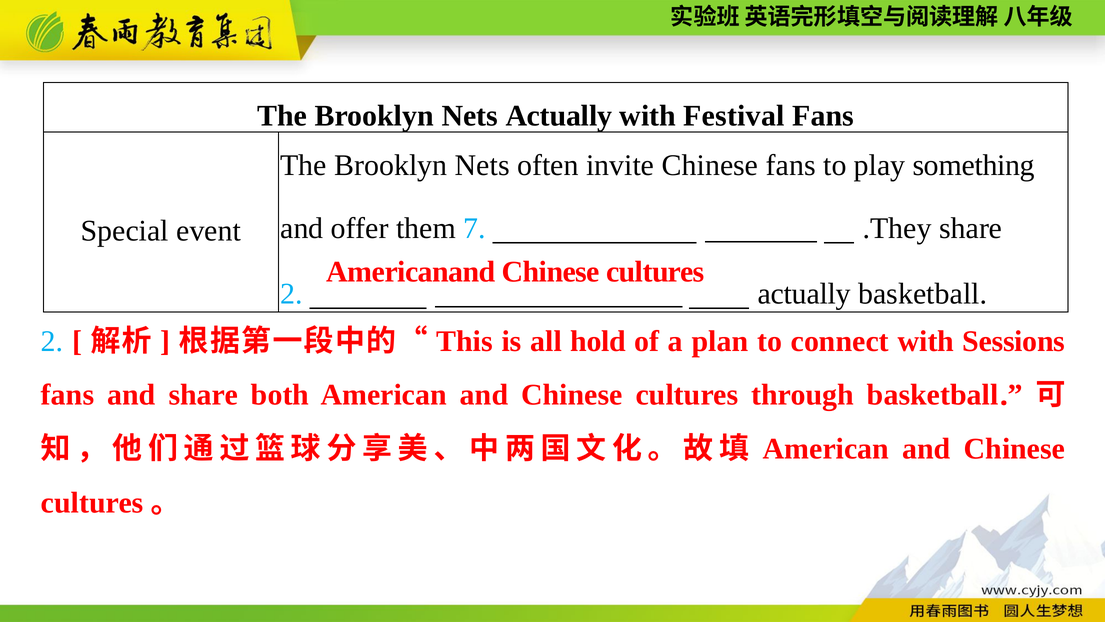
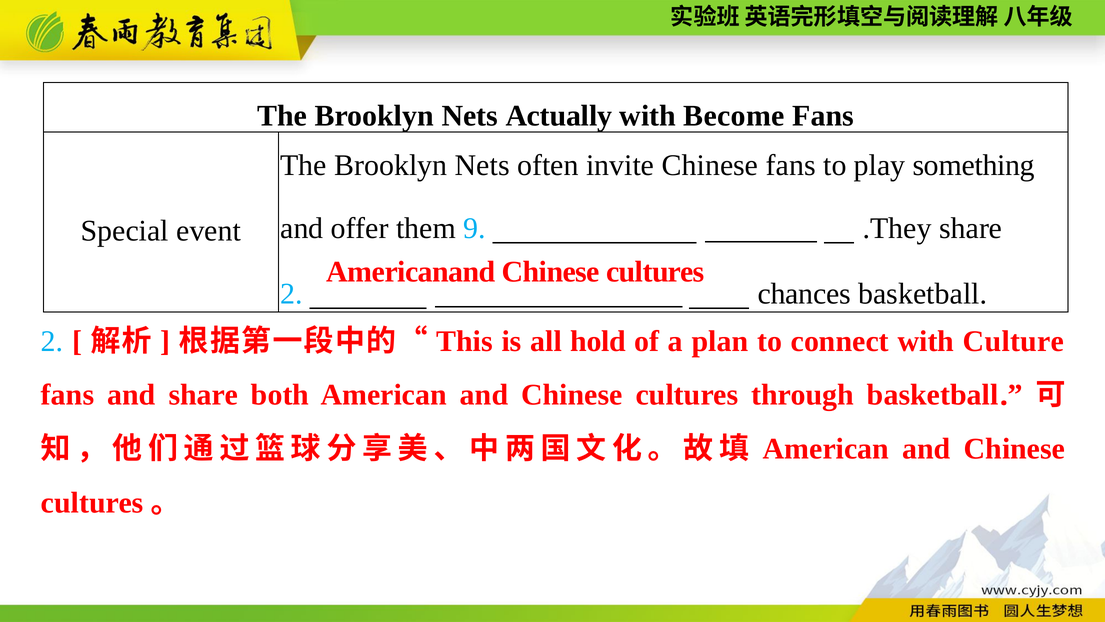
Festival: Festival -> Become (734, 116)
7: 7 -> 9 (475, 228)
actually: actually -> chances (804, 294)
Sessions: Sessions -> Culture (1013, 341)
